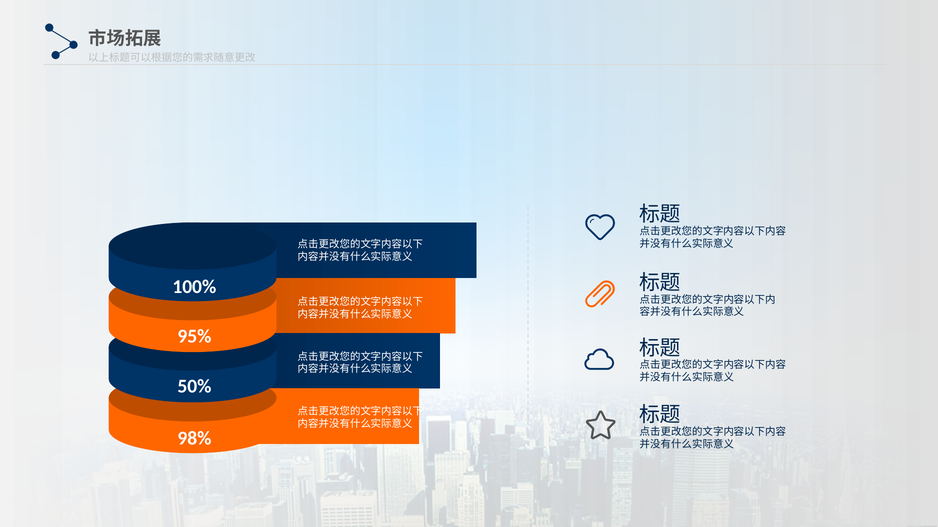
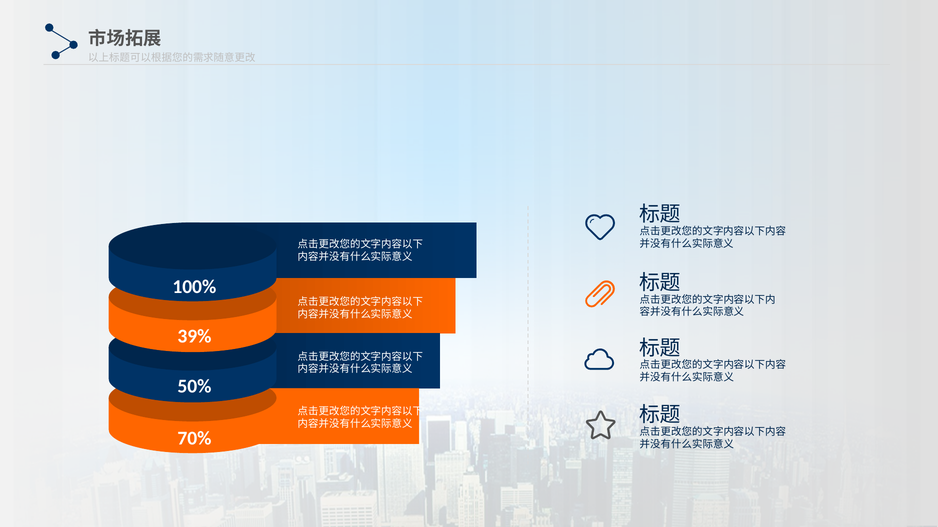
95%: 95% -> 39% (194, 337)
98%: 98% -> 70% (194, 439)
